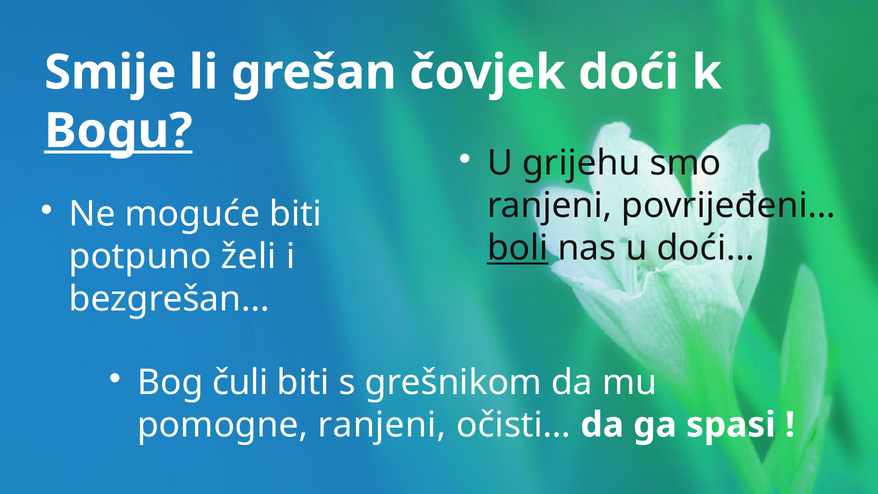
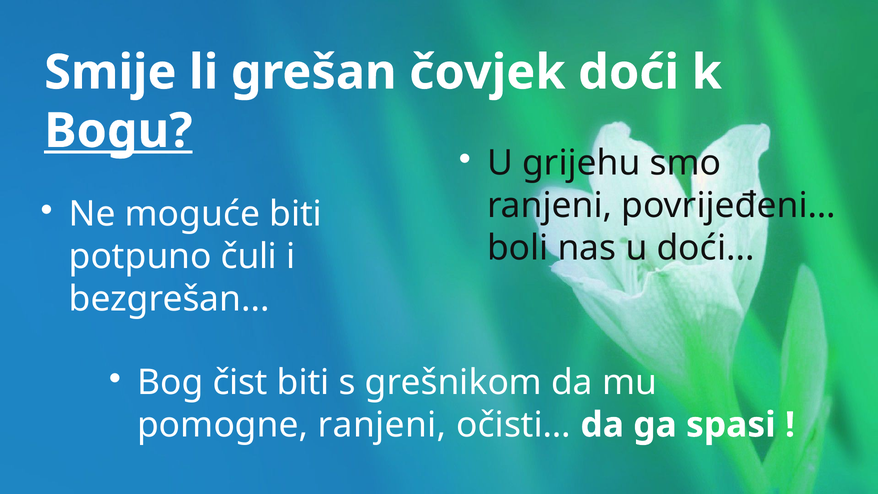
boli underline: present -> none (518, 248)
želi: želi -> čuli (249, 257)
čuli: čuli -> čist (240, 382)
